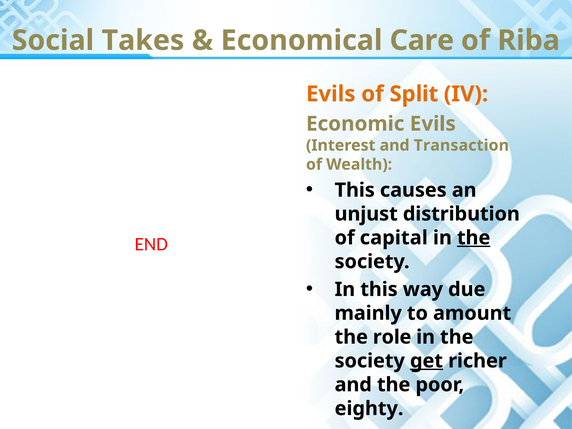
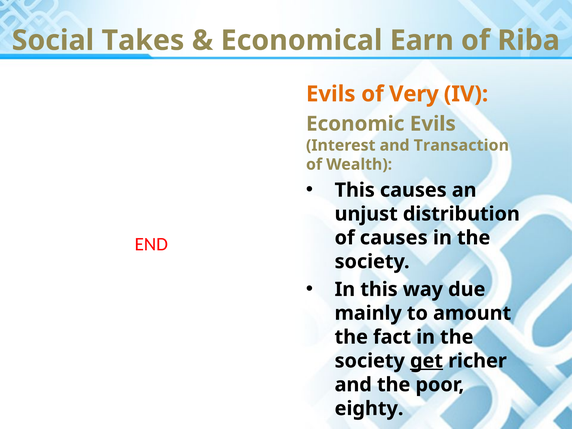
Care: Care -> Earn (422, 40)
Split: Split -> Very (414, 94)
of capital: capital -> causes (394, 238)
the underline: present -> none (474, 238)
role: role -> fact (392, 337)
